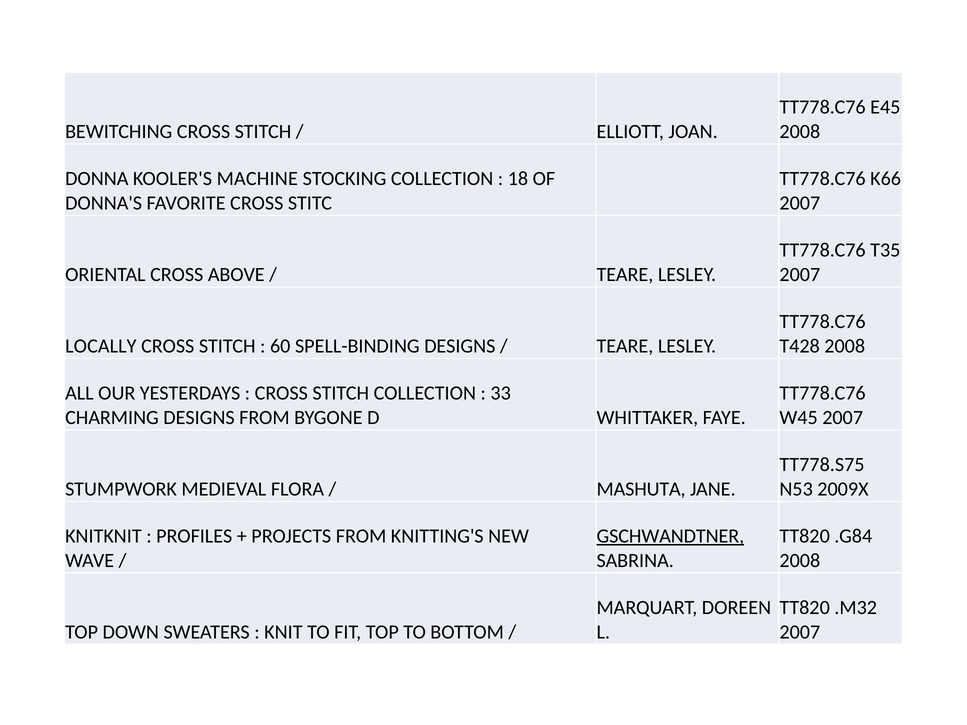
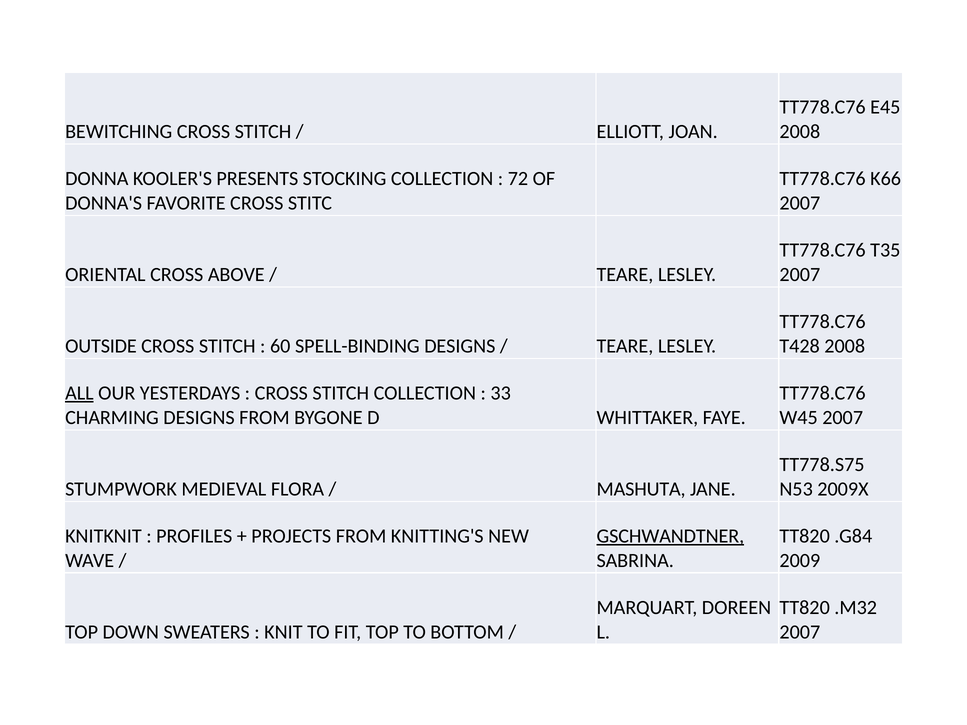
MACHINE: MACHINE -> PRESENTS (257, 179)
18: 18 -> 72 (518, 179)
LOCALLY: LOCALLY -> OUTSIDE (101, 346)
ALL underline: none -> present (79, 393)
2008: 2008 -> 2009 (800, 561)
